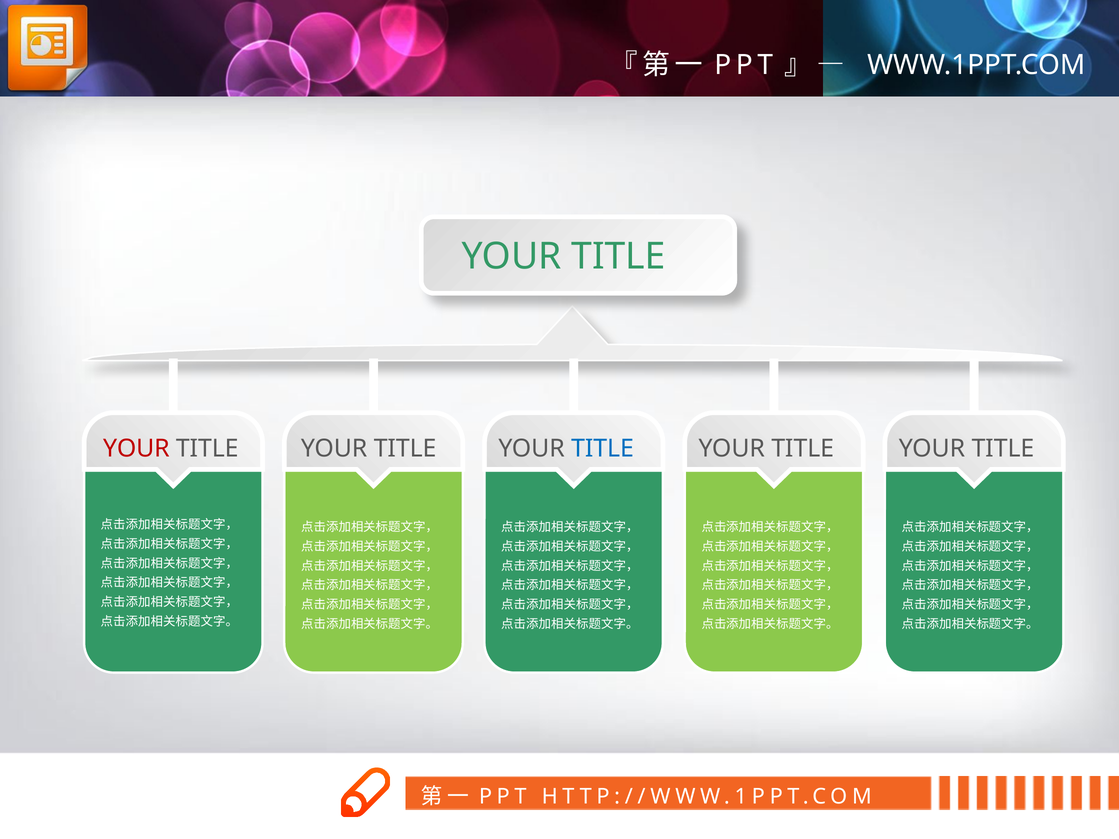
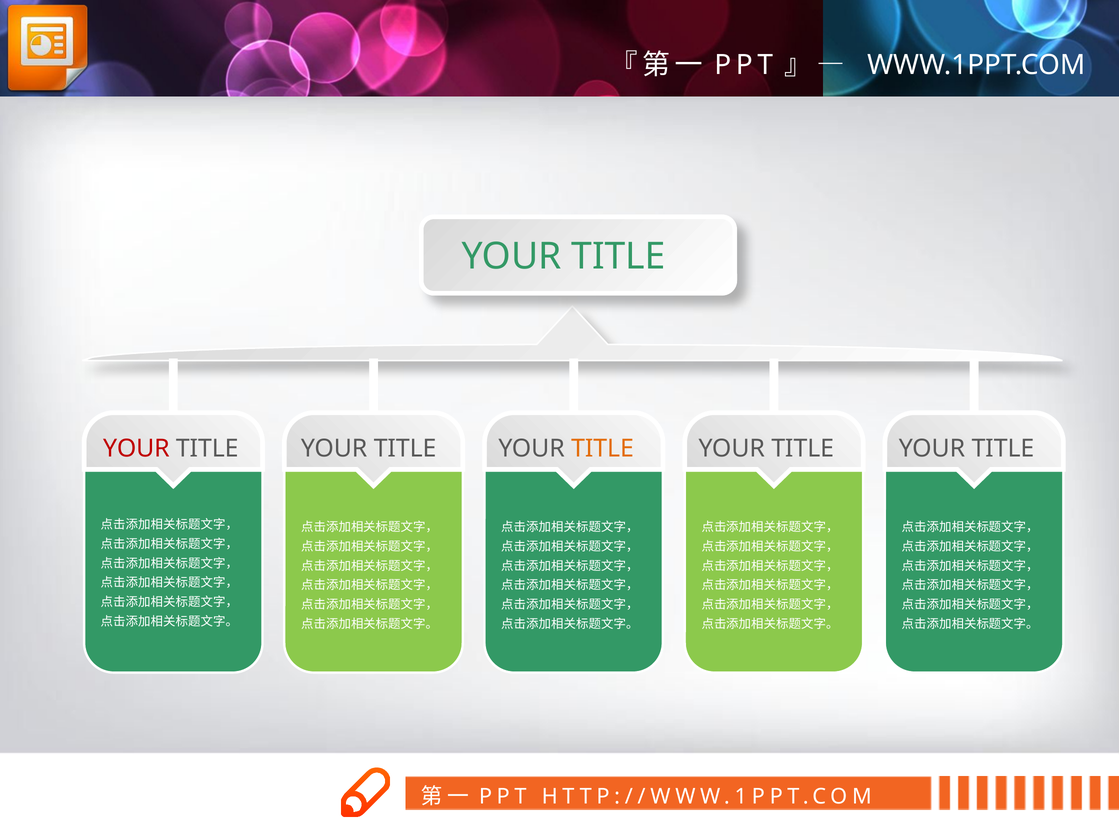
TITLE colour: blue -> orange (603, 449)
